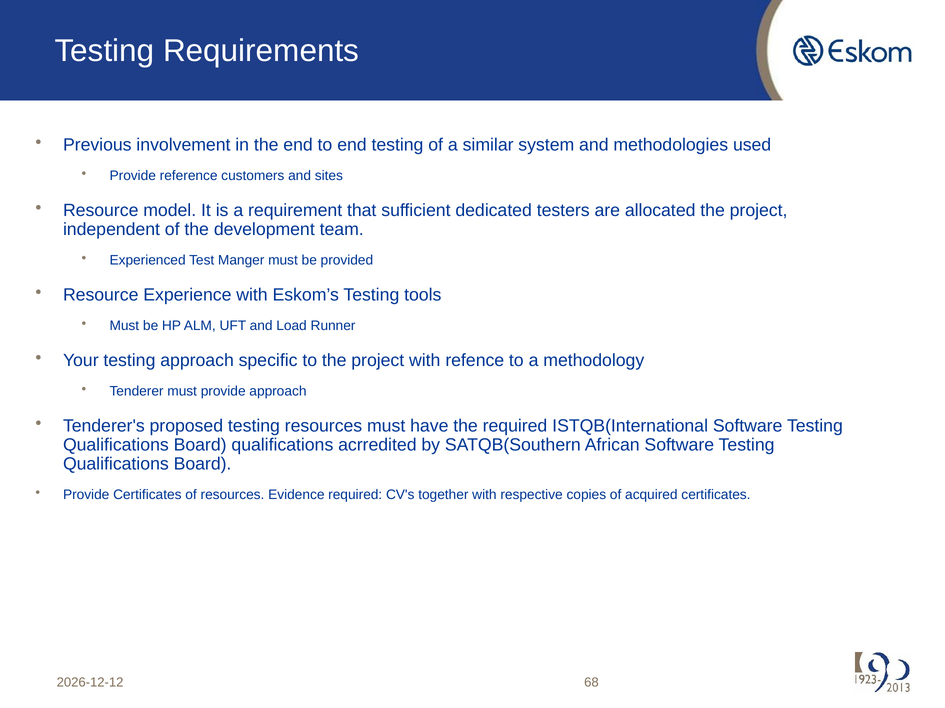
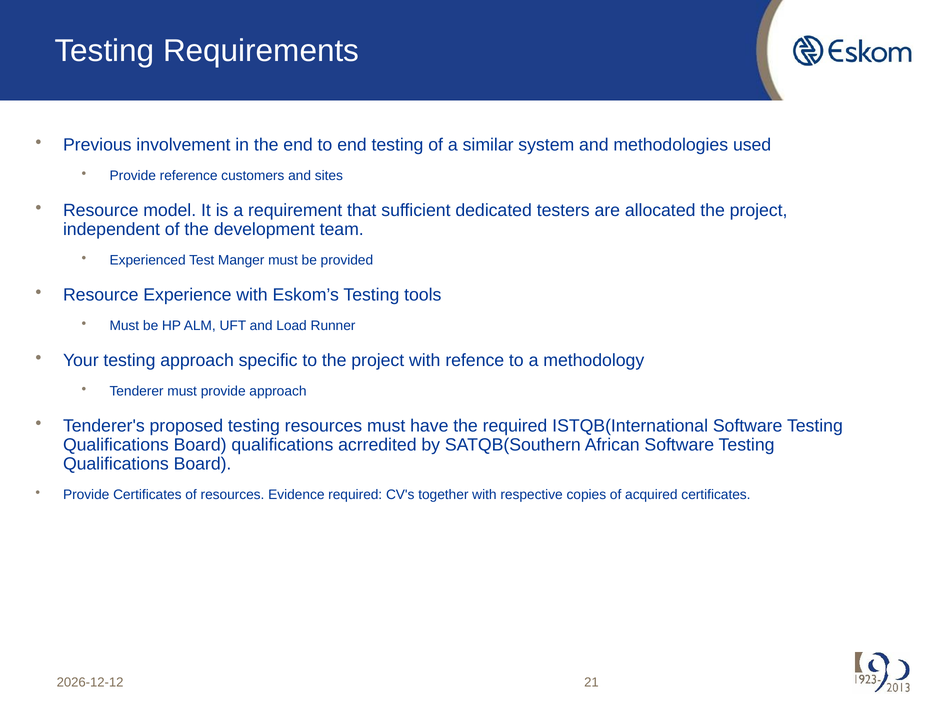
68: 68 -> 21 (591, 683)
